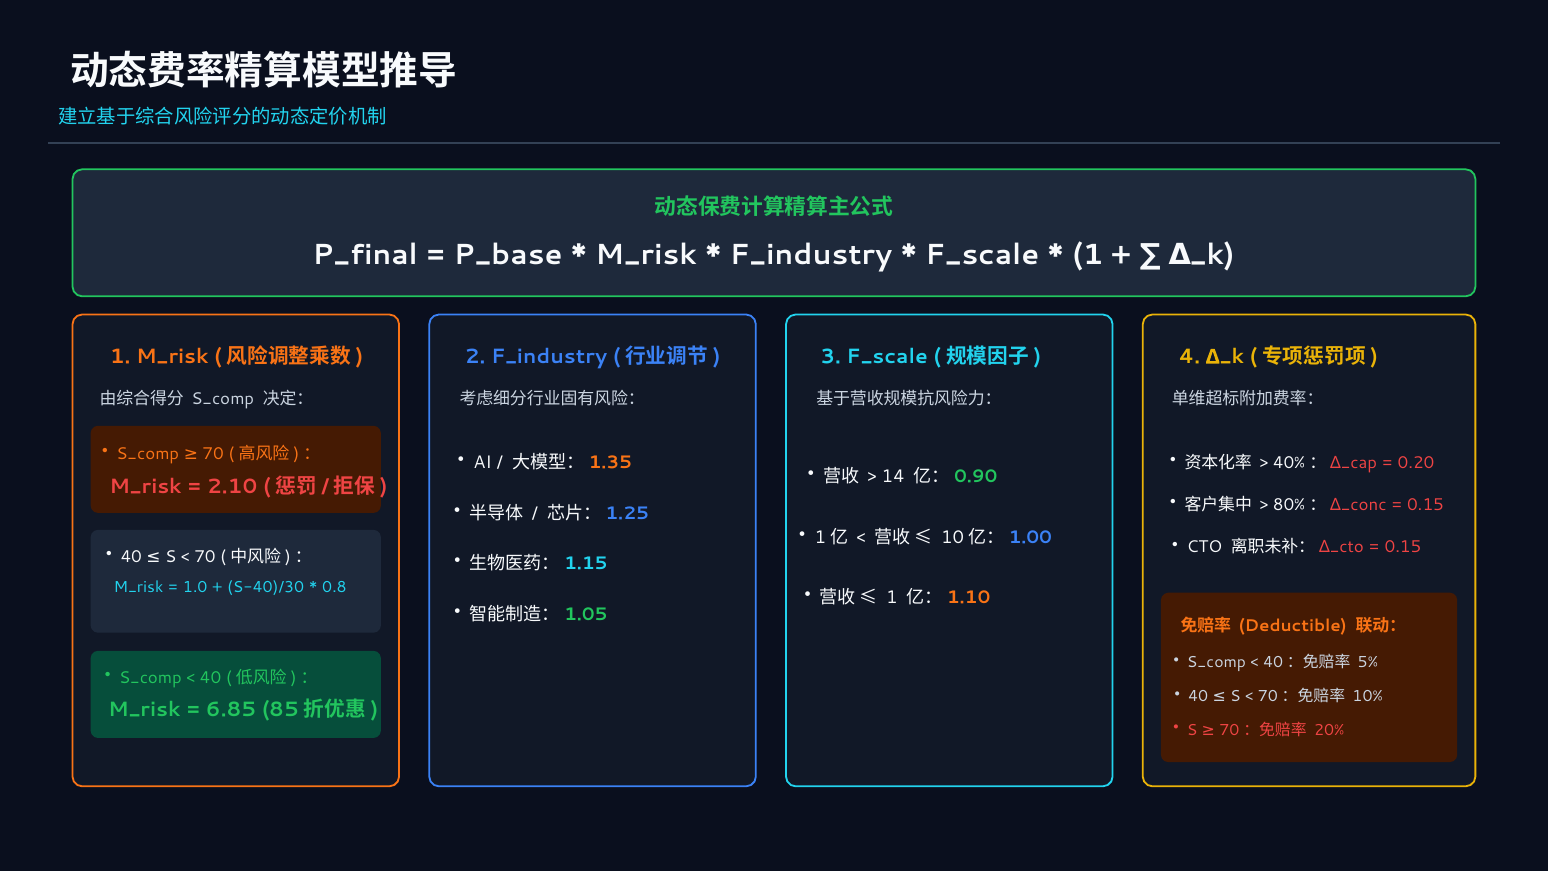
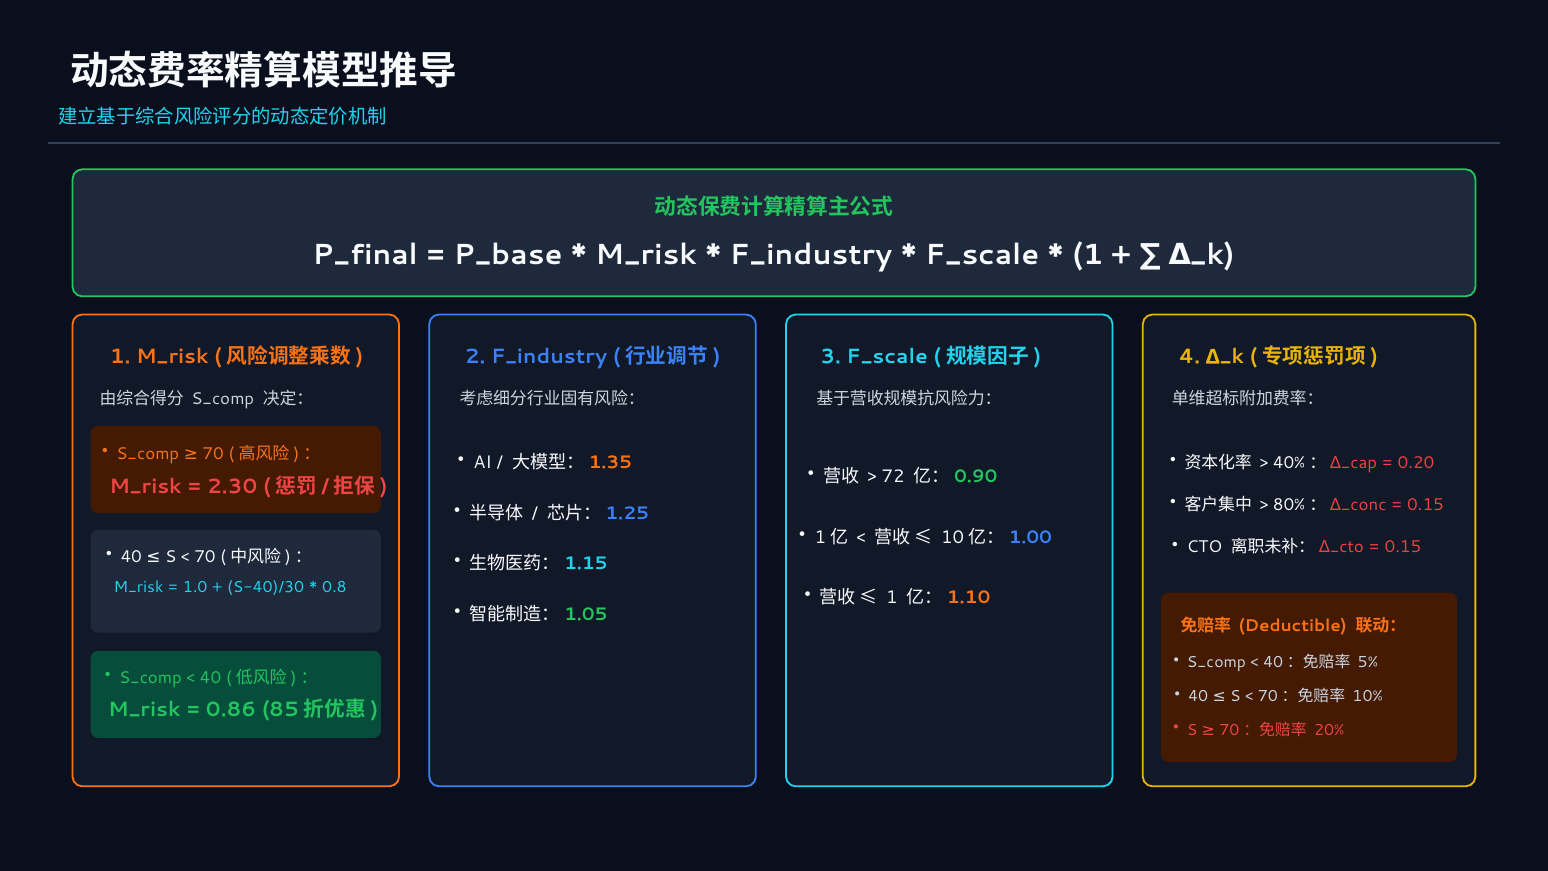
14: 14 -> 72 (893, 477)
2.10: 2.10 -> 2.30 (232, 486)
6.85: 6.85 -> 0.86 (231, 710)
